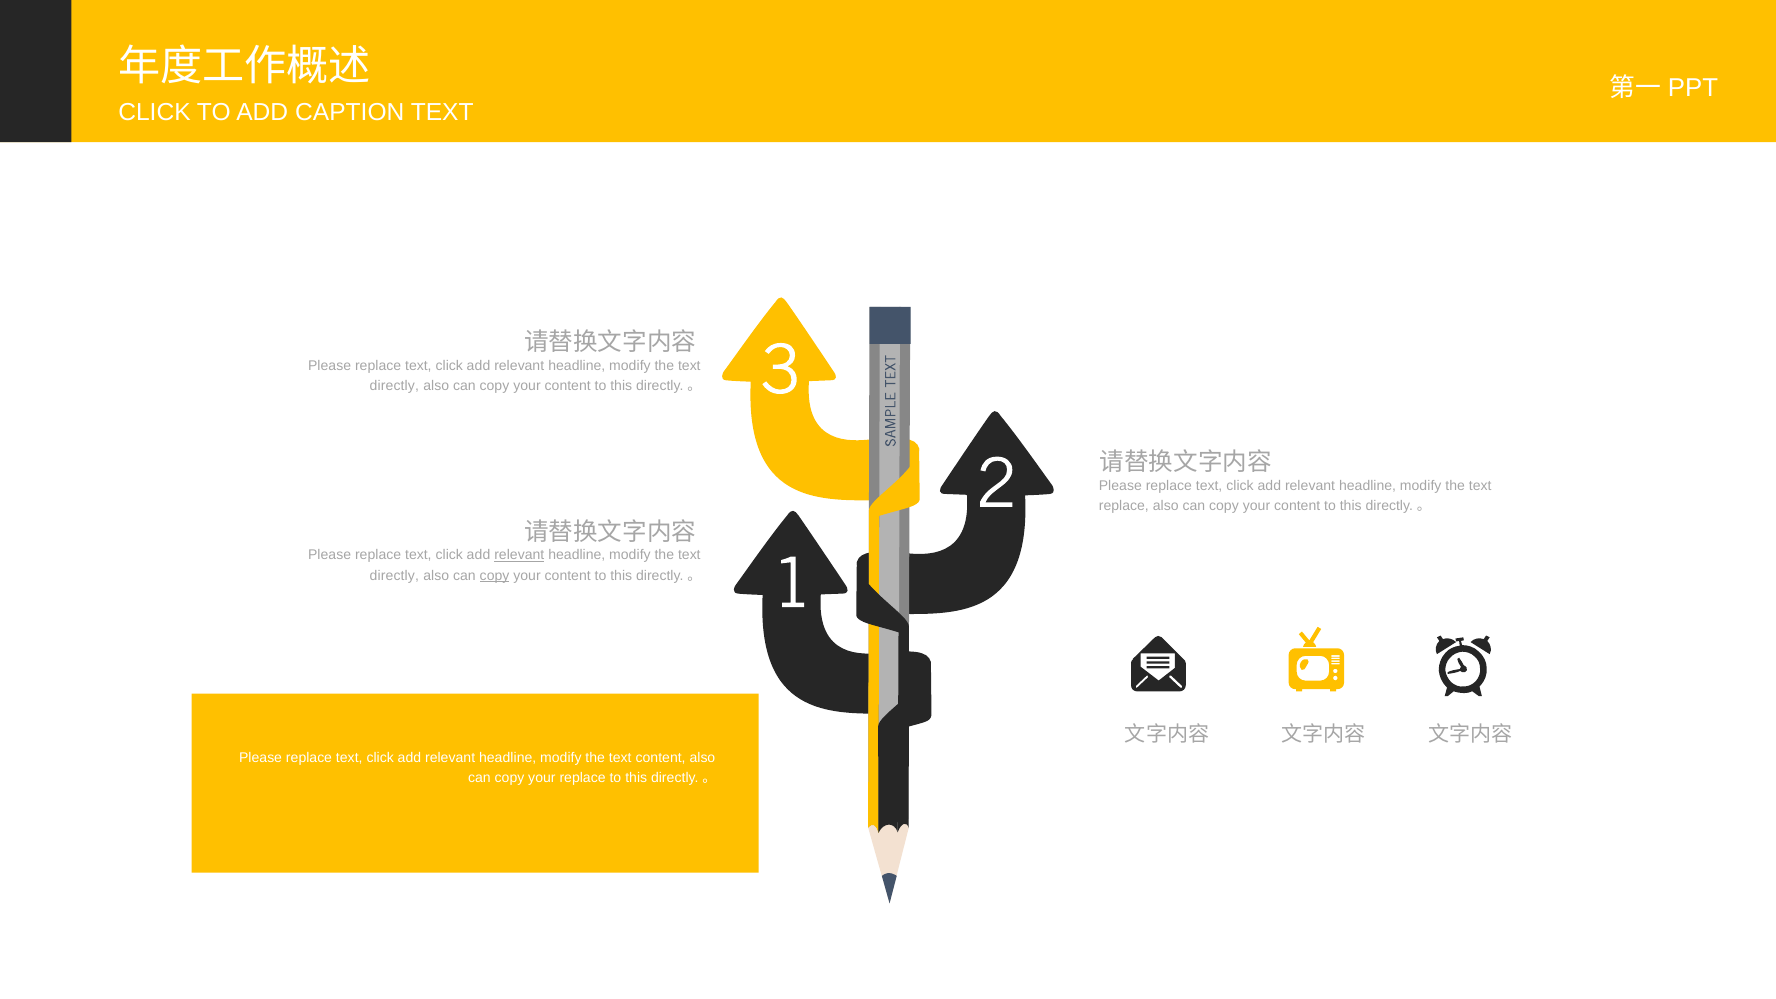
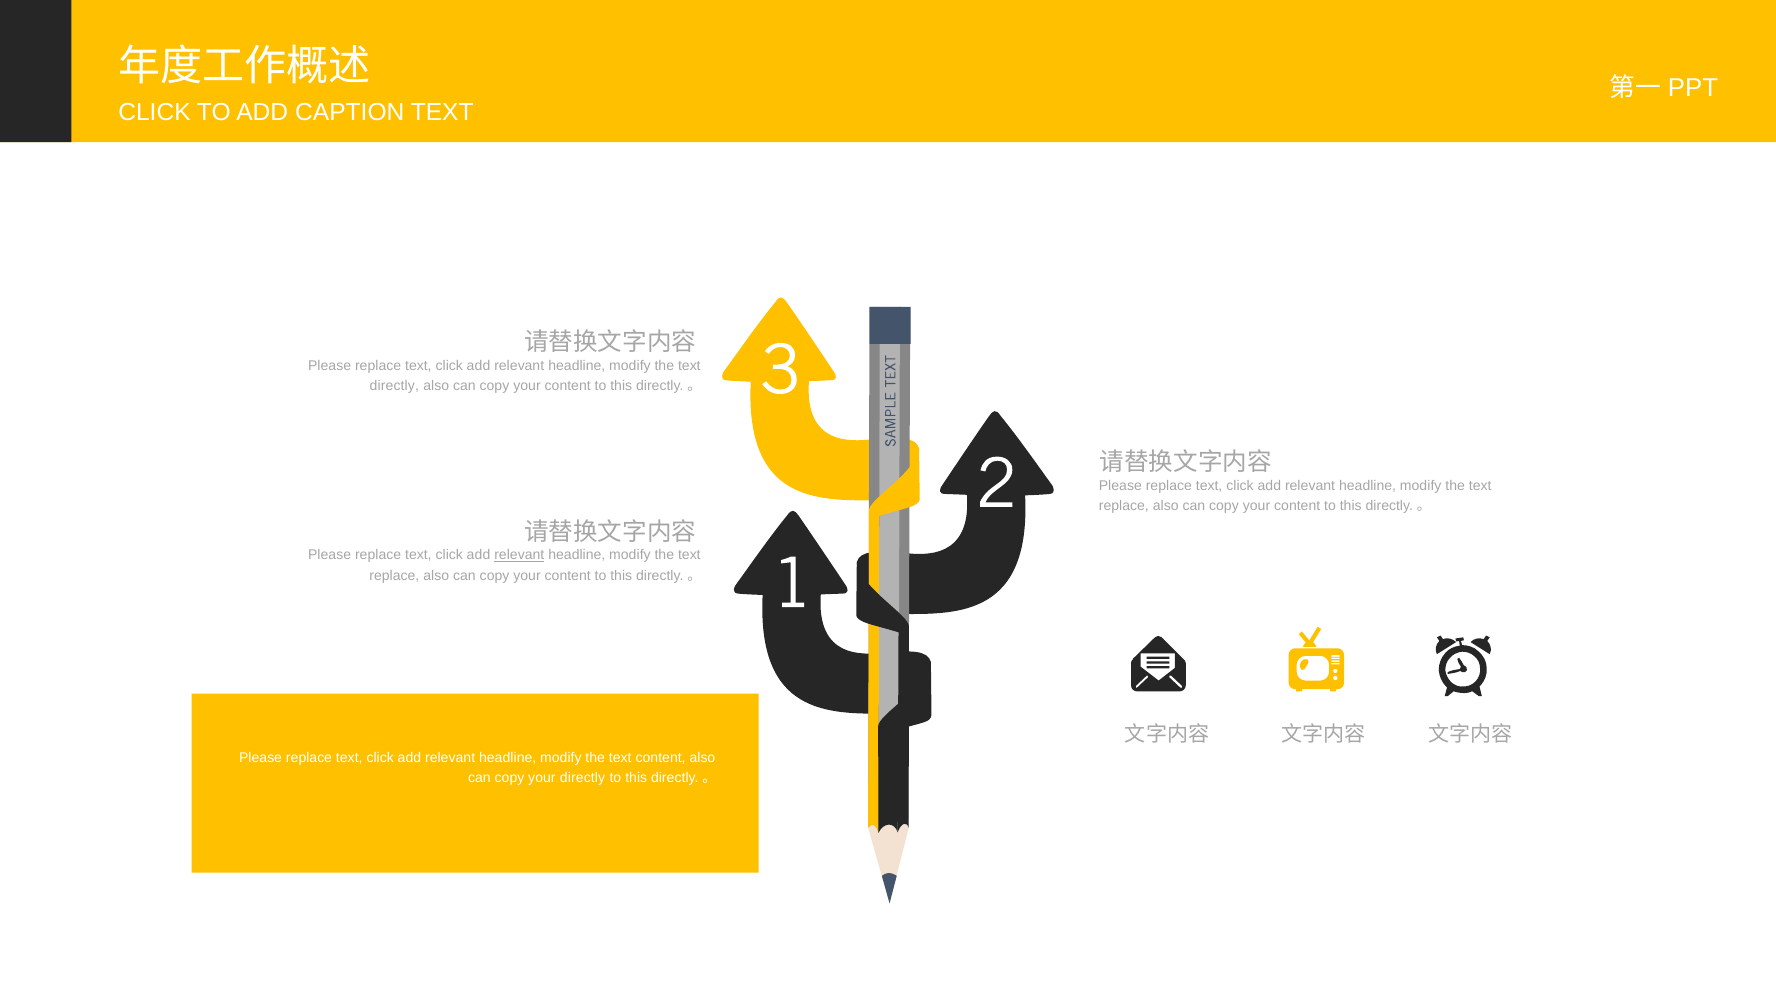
directly: directly -> replace (394, 575)
copy underline: present -> none (495, 575)
your replace: replace -> directly (583, 778)
